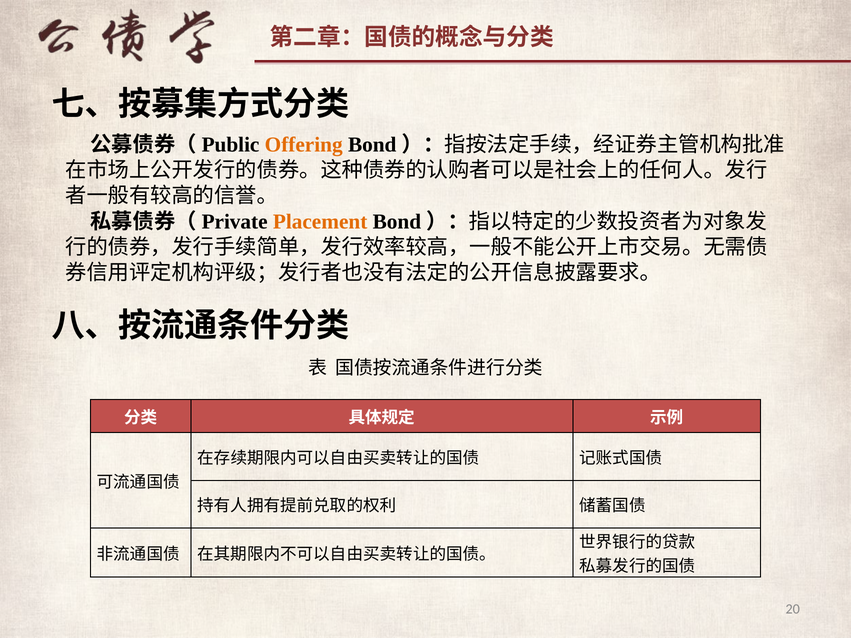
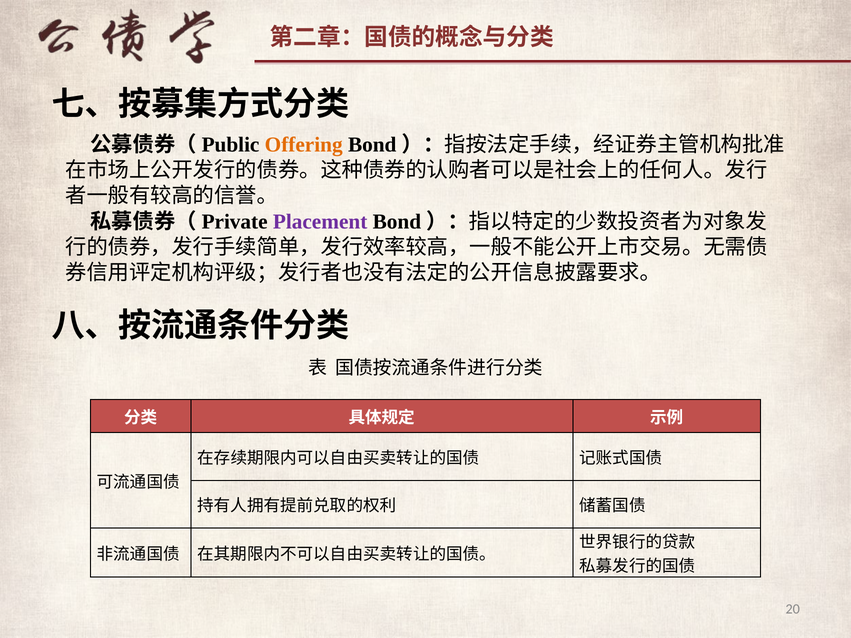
Placement colour: orange -> purple (320, 222)
